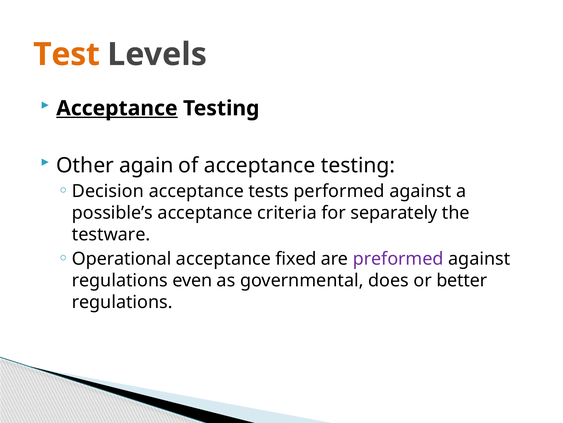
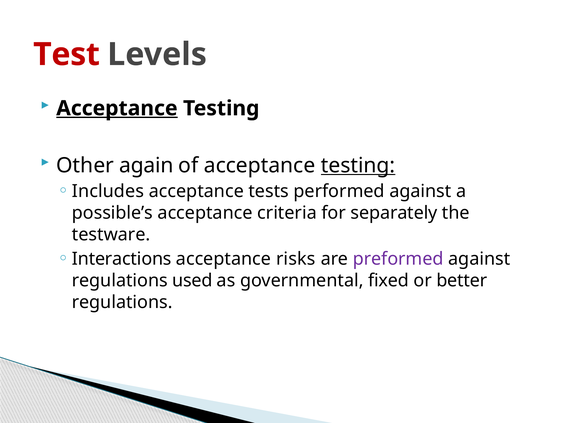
Test colour: orange -> red (67, 54)
testing underline: none -> present (358, 165)
Decision: Decision -> Includes (108, 191)
Operational: Operational -> Interactions (122, 258)
fixed: fixed -> risks (296, 258)
even: even -> used (192, 280)
does: does -> fixed (389, 280)
